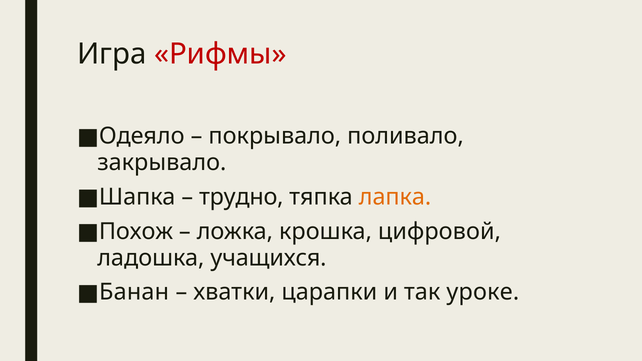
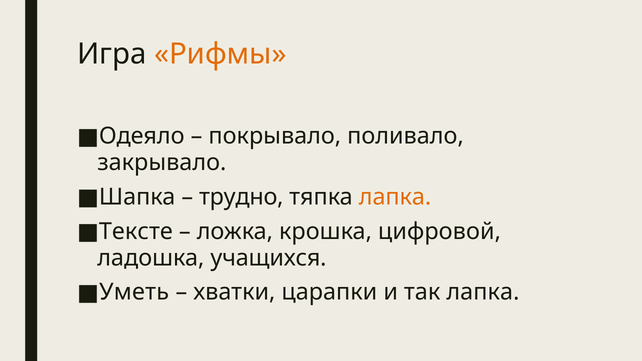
Рифмы colour: red -> orange (220, 54)
Похож: Похож -> Тексте (136, 231)
Банан: Банан -> Уметь (134, 292)
так уроке: уроке -> лапка (483, 292)
